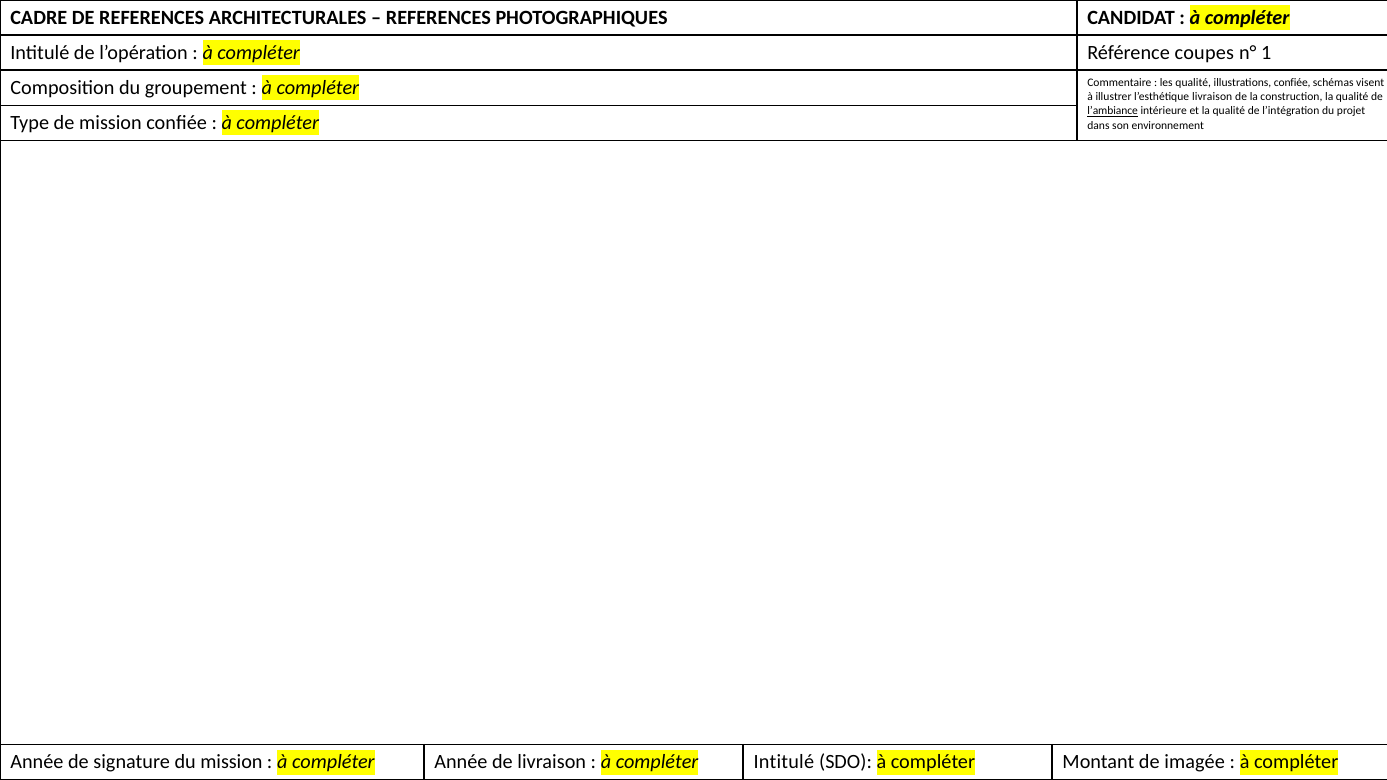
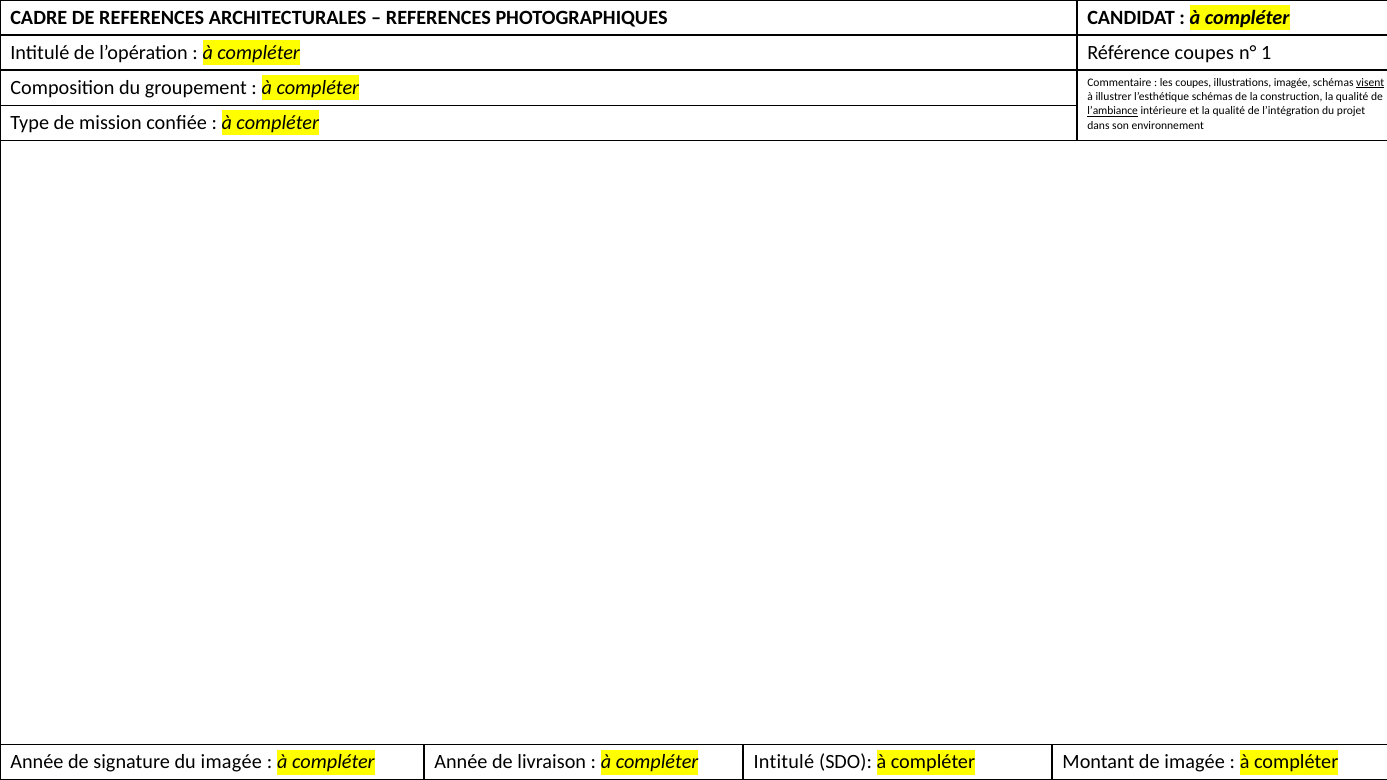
les qualité: qualité -> coupes (1193, 83)
illustrations confiée: confiée -> imagée (1292, 83)
visent underline: none -> present (1370, 83)
l’esthétique livraison: livraison -> schémas (1212, 97)
du mission: mission -> imagée (231, 762)
